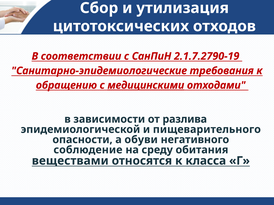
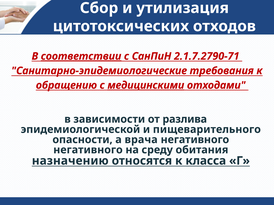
соответствии underline: none -> present (81, 56)
2.1.7.2790-19: 2.1.7.2790-19 -> 2.1.7.2790-71 (207, 56)
обуви: обуви -> врача (141, 140)
соблюдение: соблюдение -> негативного (88, 150)
веществами: веществами -> назначению (70, 161)
